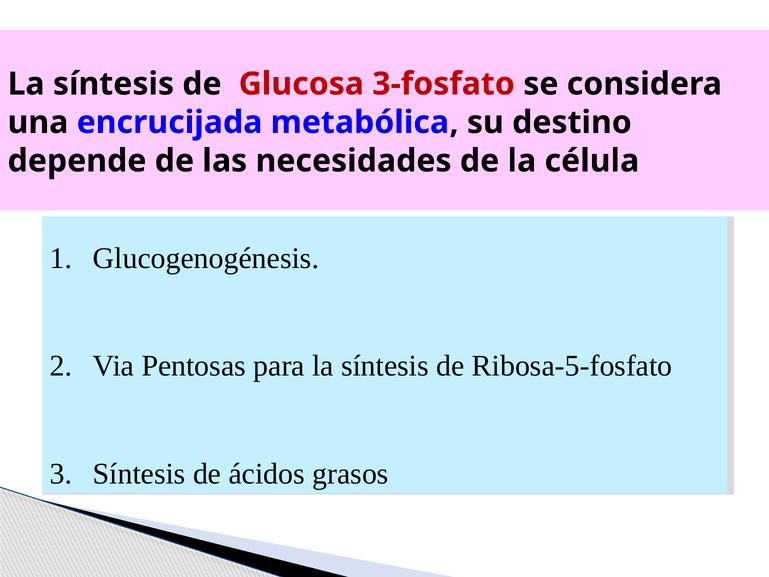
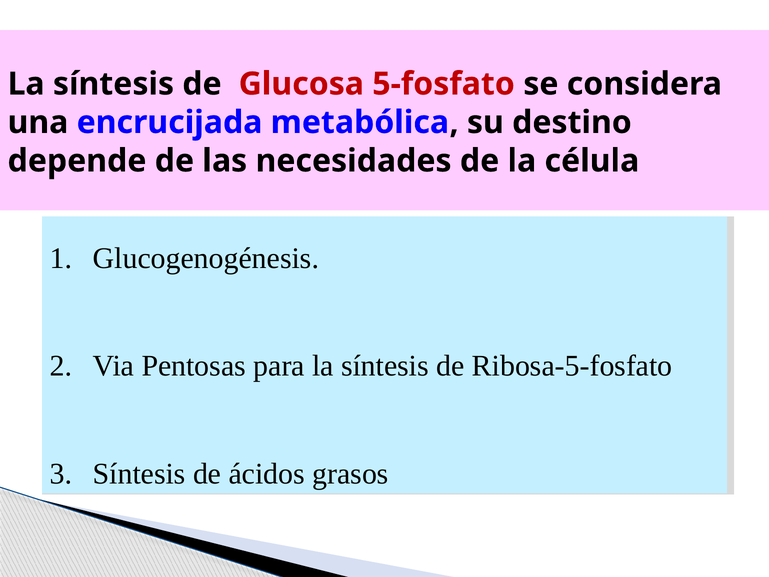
3-fosfato: 3-fosfato -> 5-fosfato (444, 84)
